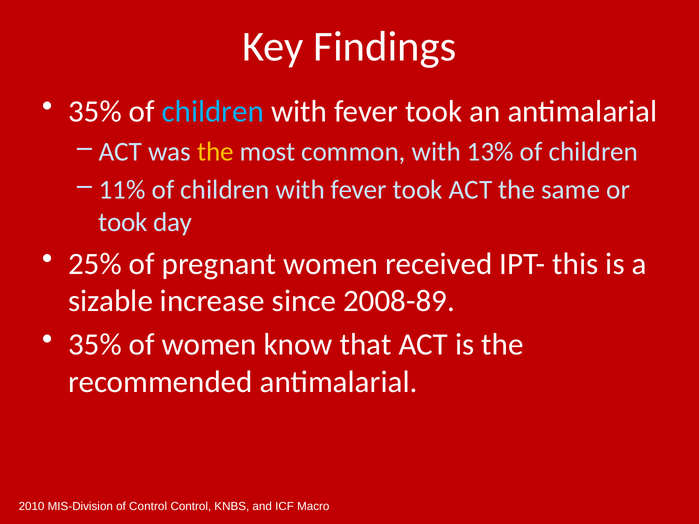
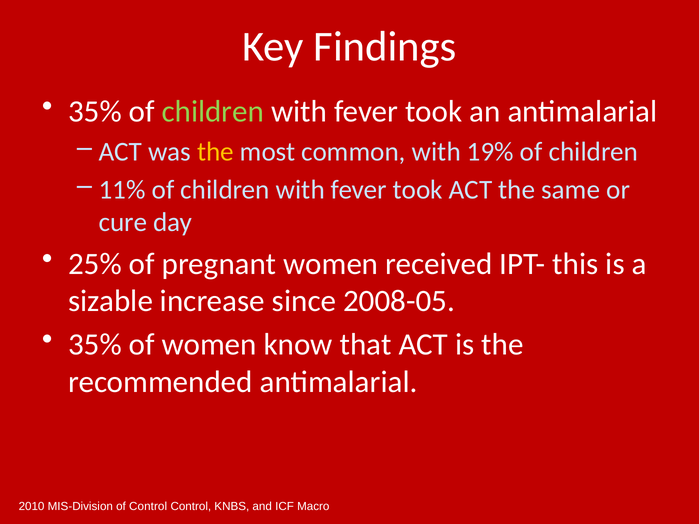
children colour: light blue -> light green (213, 112)
13%: 13% -> 19% (490, 152)
took: took -> cure (123, 223)
2008-89: 2008-89 -> 2008-05 (399, 301)
